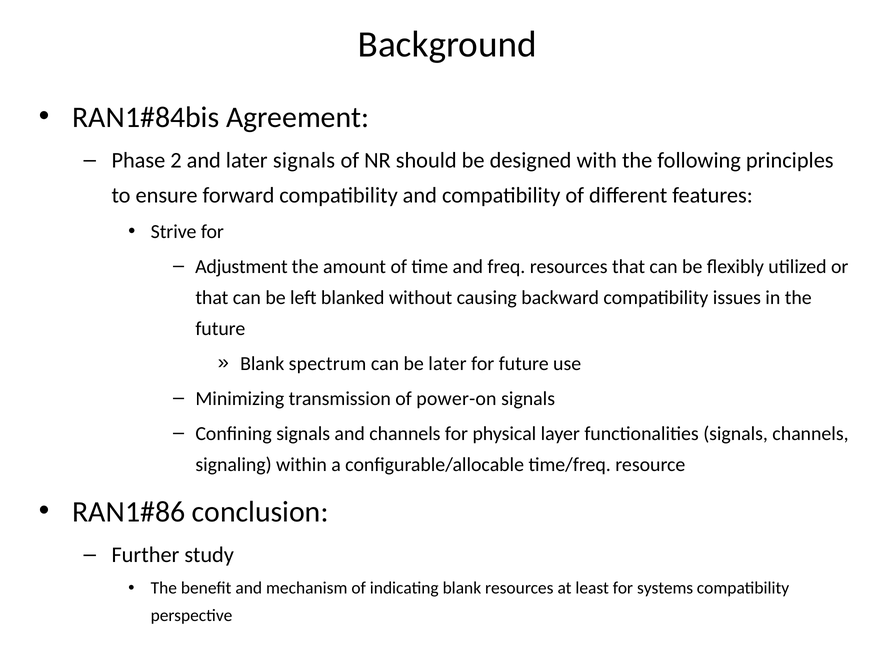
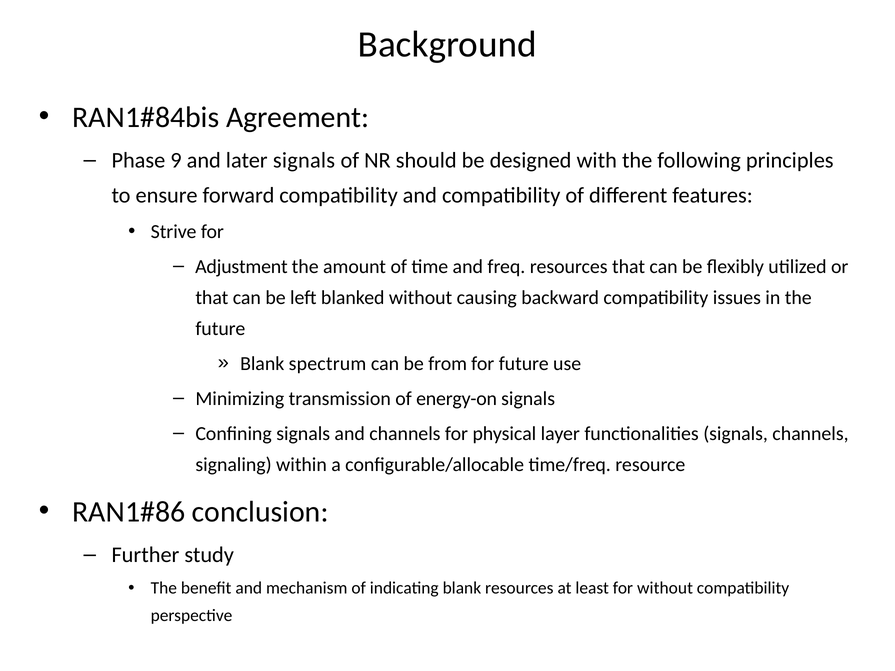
2: 2 -> 9 (176, 161)
be later: later -> from (448, 364)
power-on: power-on -> energy-on (457, 399)
for systems: systems -> without (665, 588)
